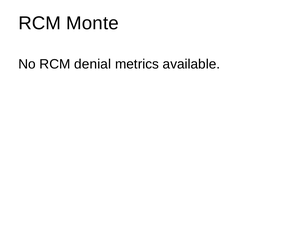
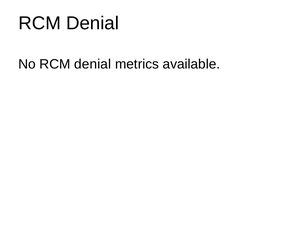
Monte: Monte -> Denial (93, 23)
